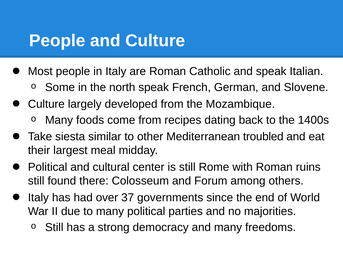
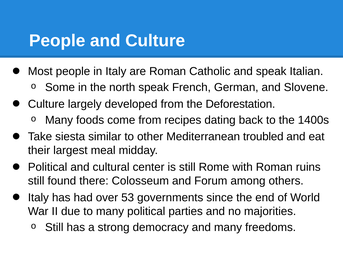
Mozambique: Mozambique -> Deforestation (240, 104)
37: 37 -> 53 (128, 197)
